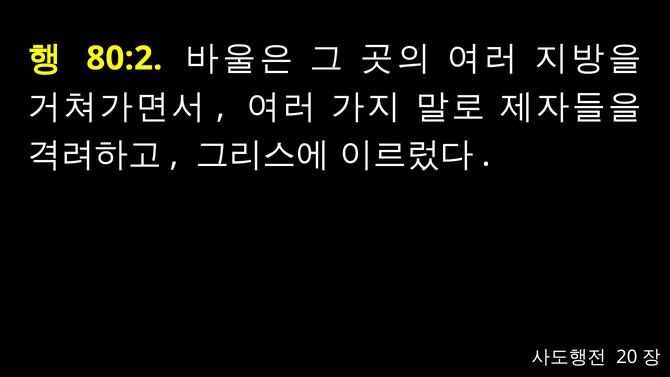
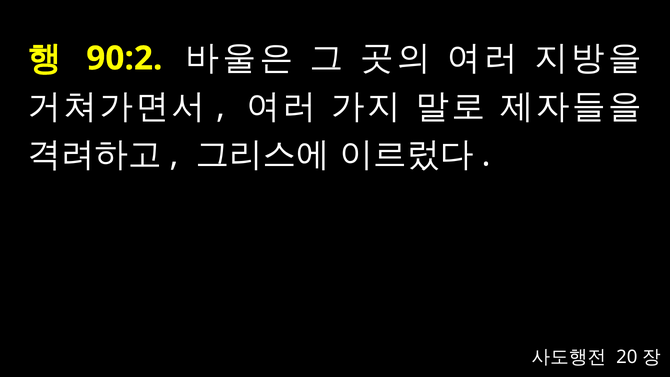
80:2: 80:2 -> 90:2 (124, 58)
